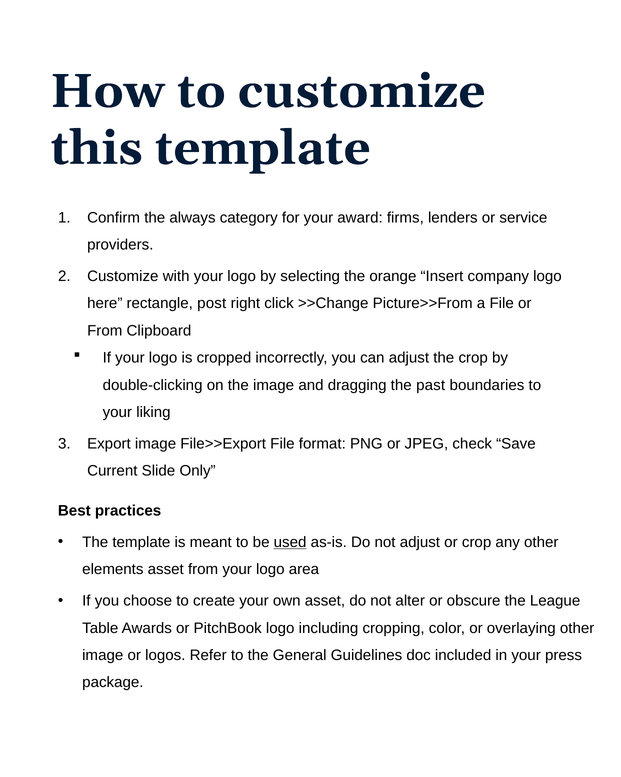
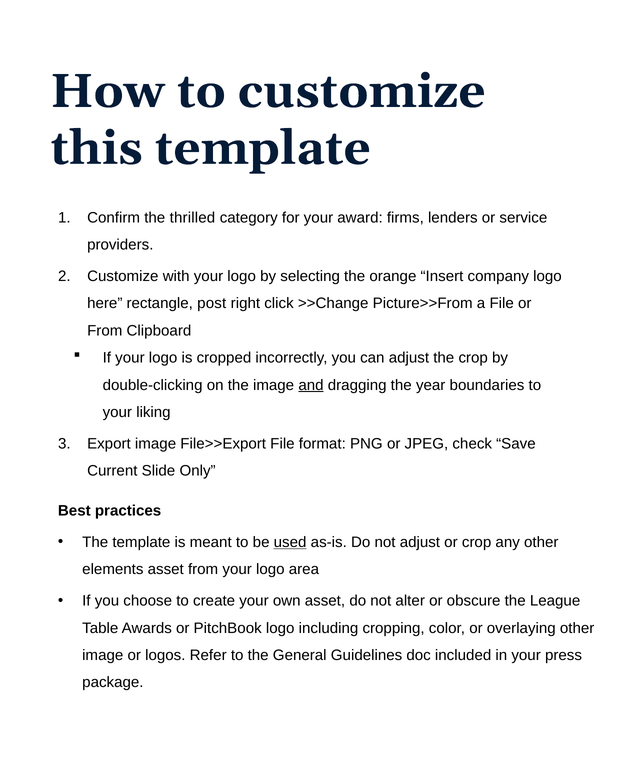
always: always -> thrilled (192, 217)
and underline: none -> present (311, 385)
past: past -> year (431, 385)
